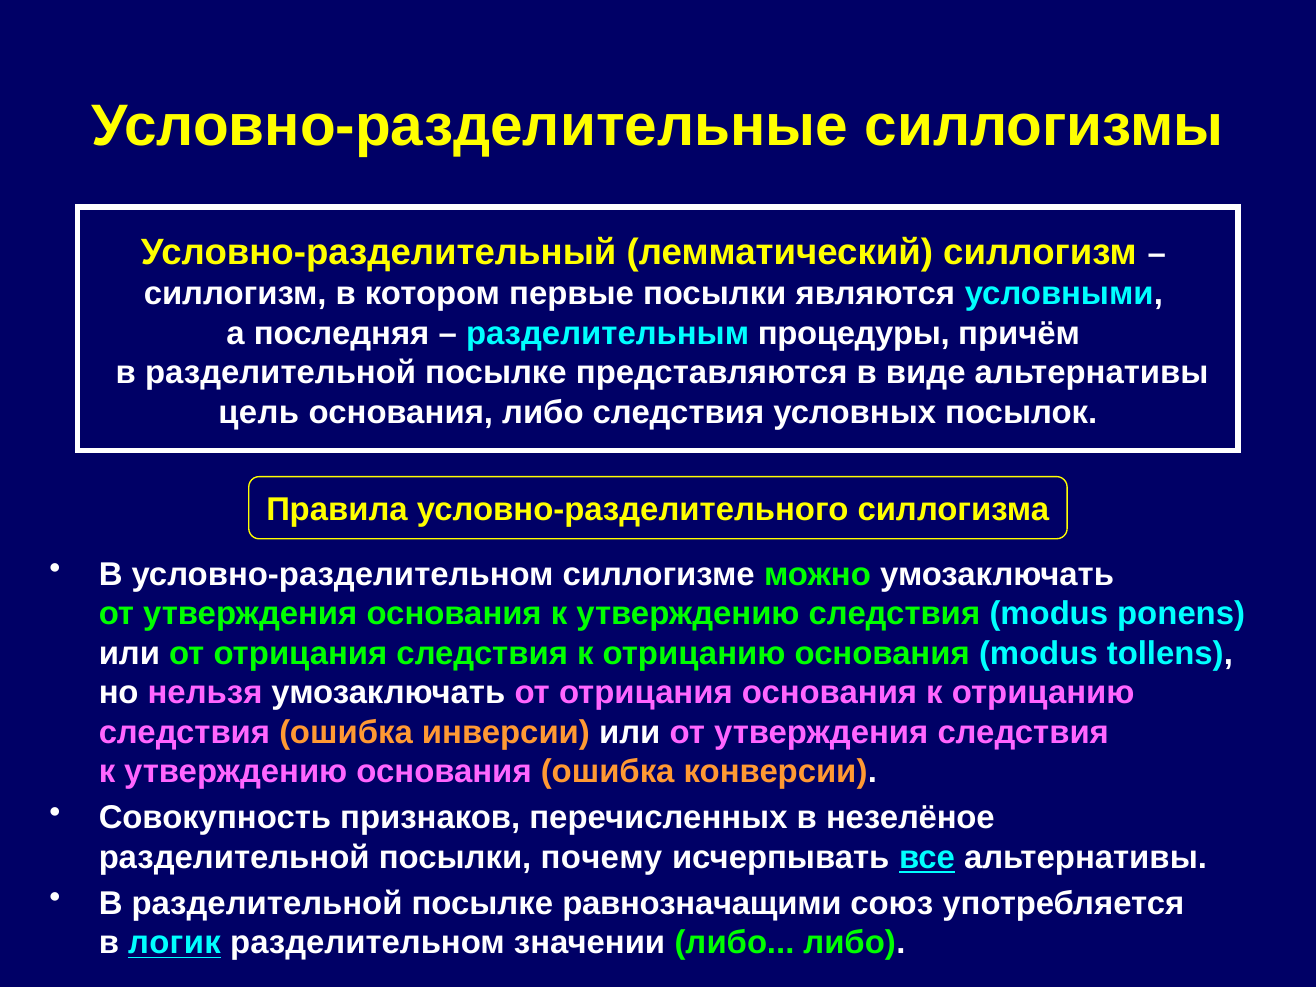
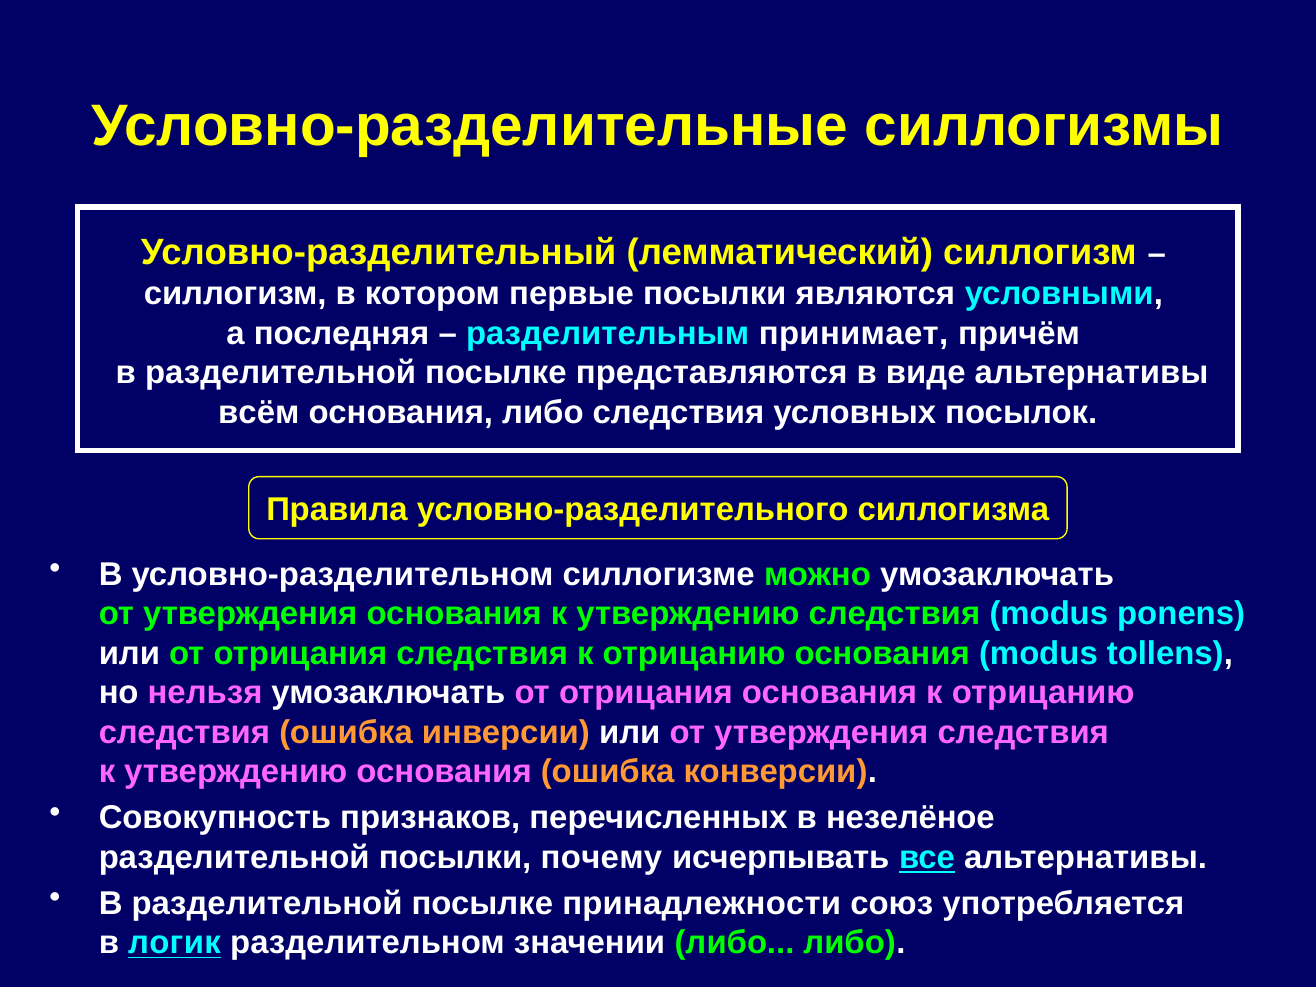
процедуры: процедуры -> принимает (854, 333)
цель: цель -> всём (259, 412)
равнозначащими: равнозначащими -> принадлежности (702, 903)
